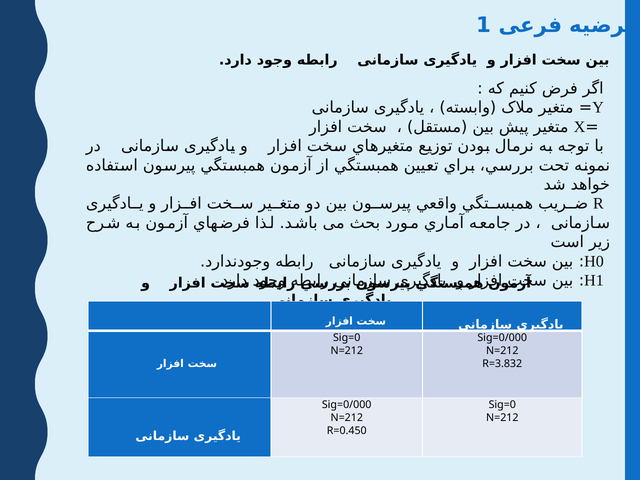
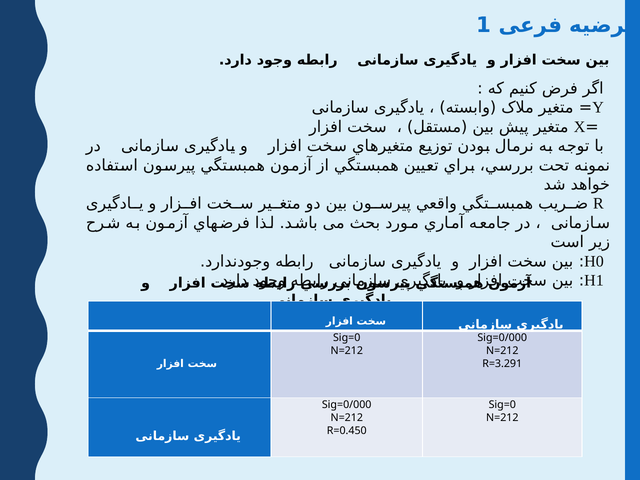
R=3.832: R=3.832 -> R=3.291 (502, 364)
